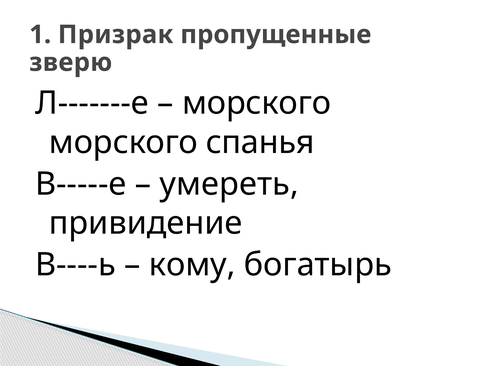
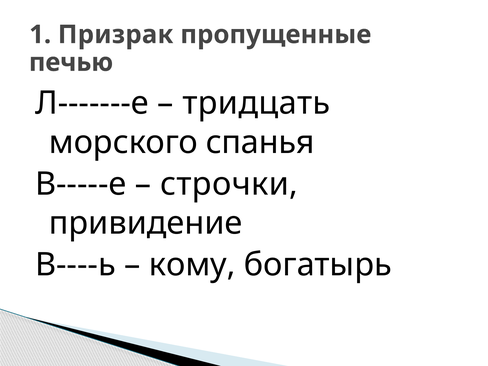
зверю: зверю -> печью (71, 62)
морского: морского -> тридцать (256, 103)
умереть: умереть -> строчки (229, 184)
